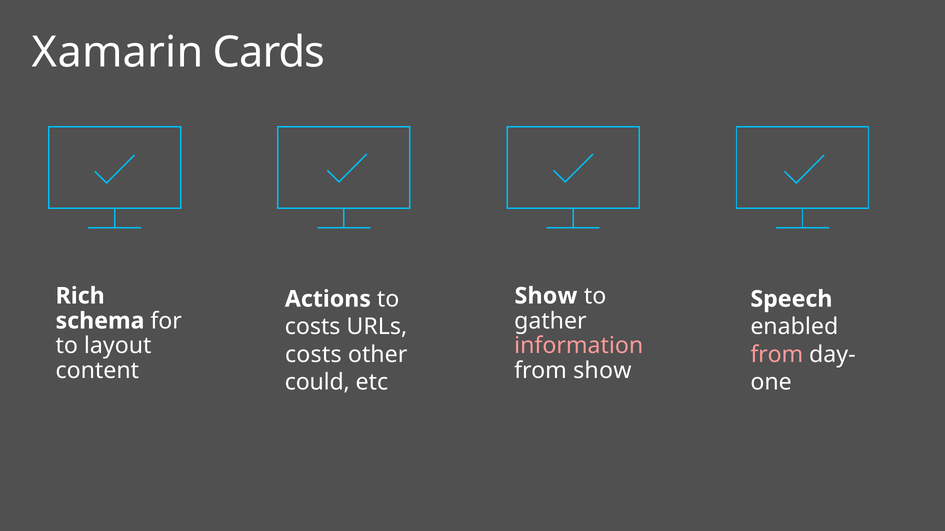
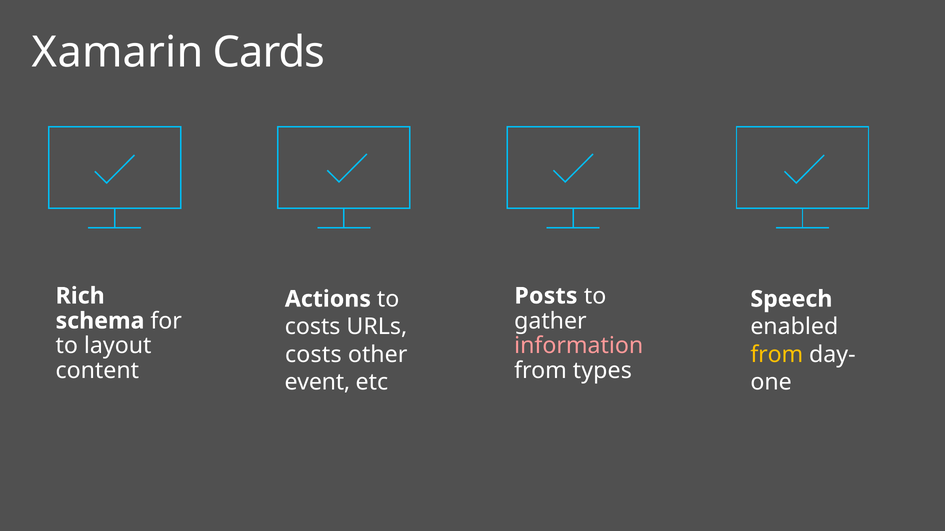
Show: Show -> Posts (546, 296)
from colour: pink -> yellow (777, 355)
from show: show -> types (602, 371)
could: could -> event (317, 383)
